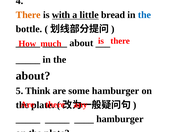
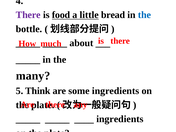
There colour: orange -> purple (28, 15)
with: with -> food (61, 15)
about: about -> many (33, 76)
some hamburger: hamburger -> ingredients (116, 91)
hamburger: hamburger -> ingredients (120, 119)
